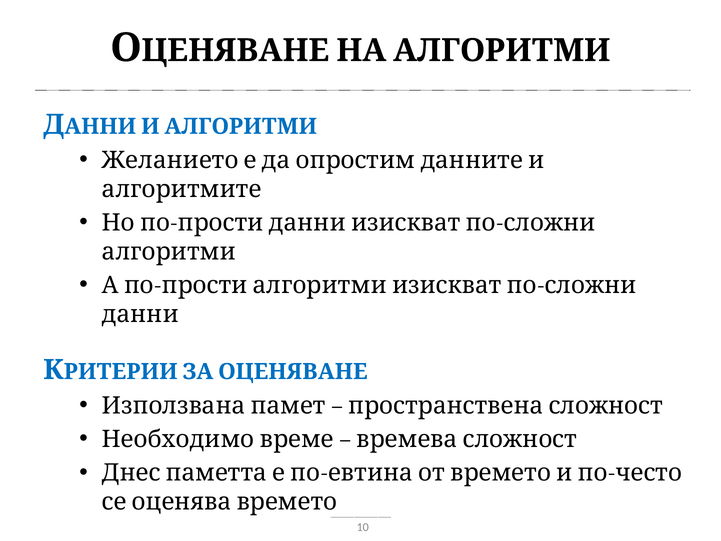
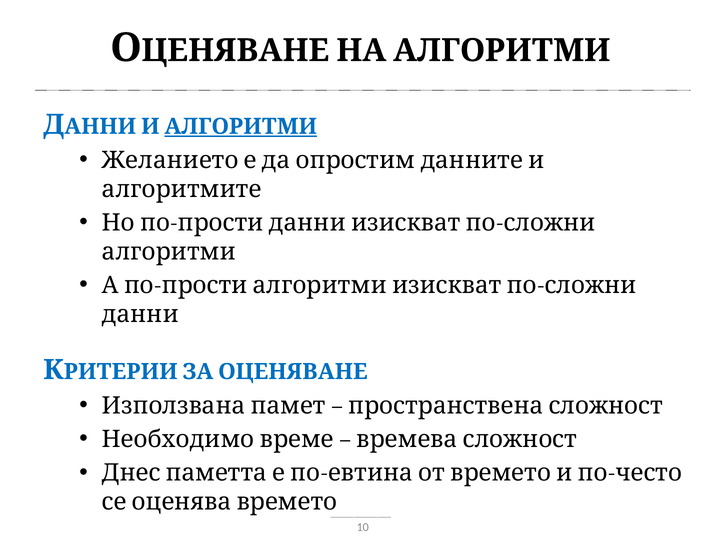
АЛГОРИТМИ underline: none -> present (241, 126)
